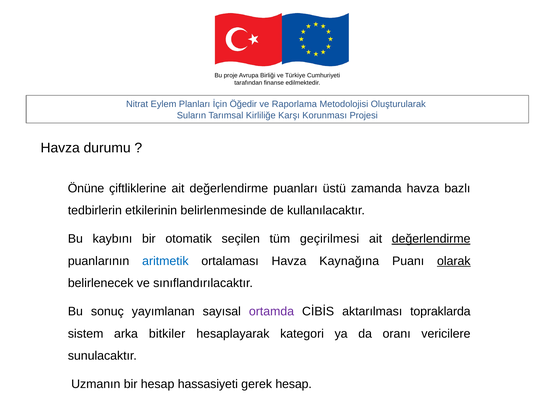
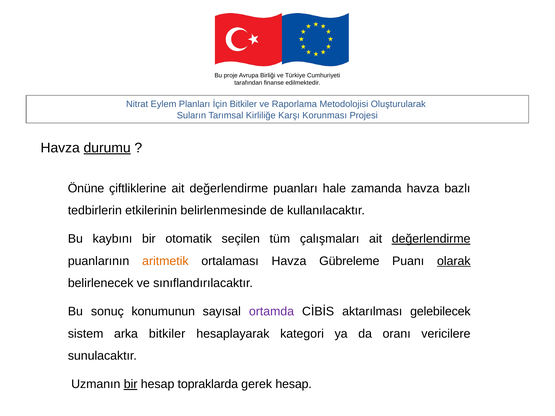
Öğedir: Öğedir -> Bitkiler (243, 104)
durumu underline: none -> present (107, 148)
üstü: üstü -> hale (334, 189)
geçirilmesi: geçirilmesi -> çalışmaları (330, 239)
aritmetik colour: blue -> orange (165, 261)
Kaynağına: Kaynağına -> Gübreleme (349, 261)
yayımlanan: yayımlanan -> konumunun (163, 312)
topraklarda: topraklarda -> gelebilecek (440, 312)
bir underline: none -> present (131, 384)
hassasiyeti: hassasiyeti -> topraklarda (208, 384)
